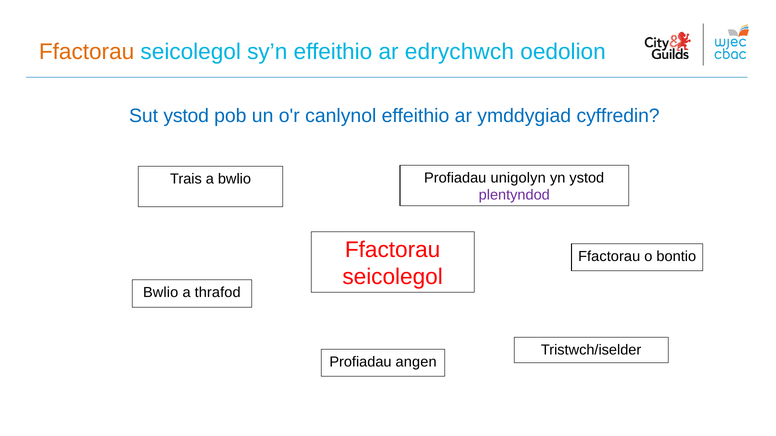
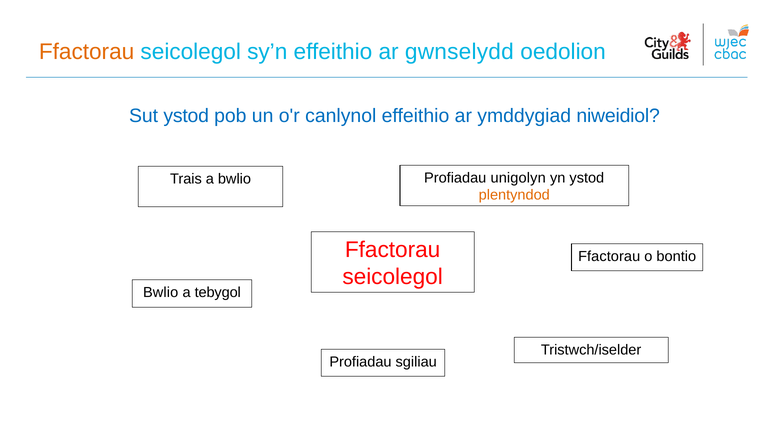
edrychwch: edrychwch -> gwnselydd (459, 52)
cyffredin: cyffredin -> niweidiol (618, 116)
plentyndod colour: purple -> orange (514, 195)
thrafod: thrafod -> tebygol (218, 293)
angen: angen -> sgiliau (416, 362)
